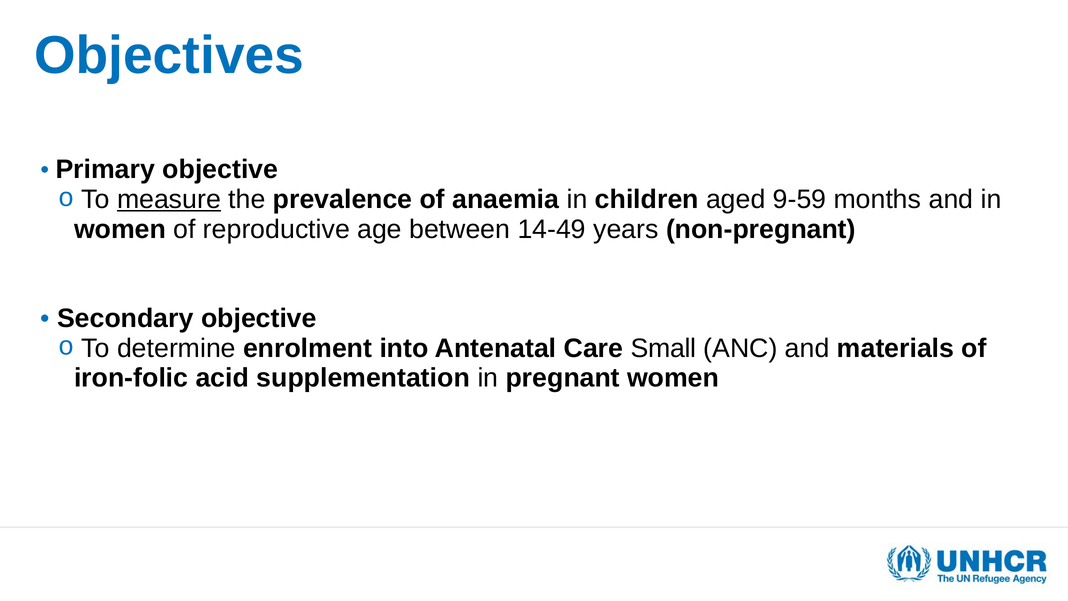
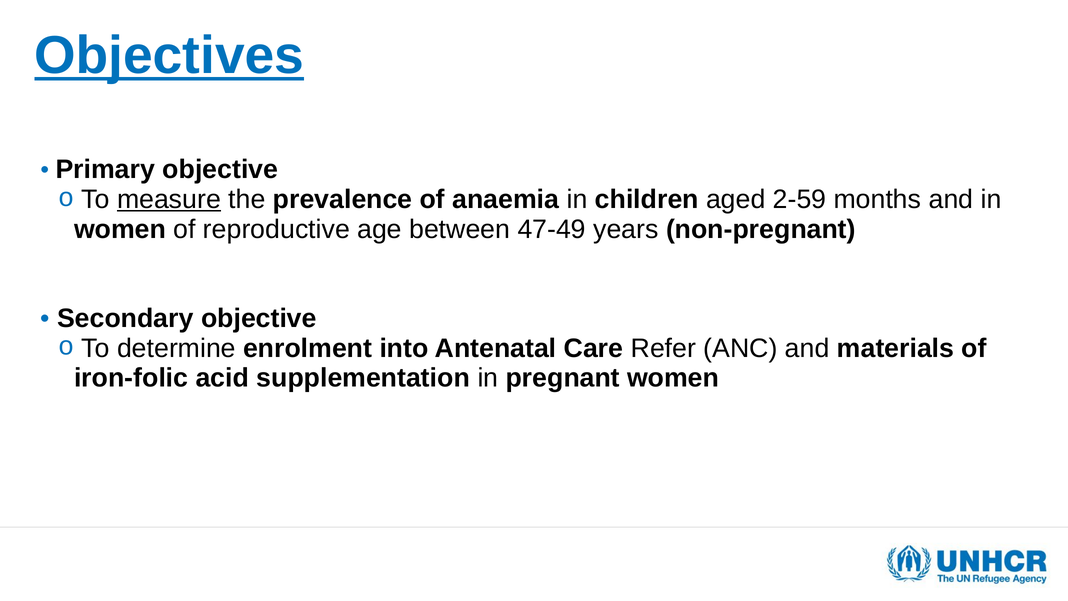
Objectives underline: none -> present (169, 56)
9-59: 9-59 -> 2-59 (800, 199)
14-49: 14-49 -> 47-49 (552, 229)
Small: Small -> Refer (663, 348)
